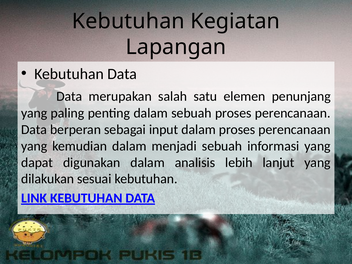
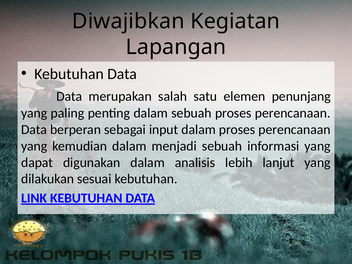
Kebutuhan: Kebutuhan -> Diwajibkan (128, 21)
